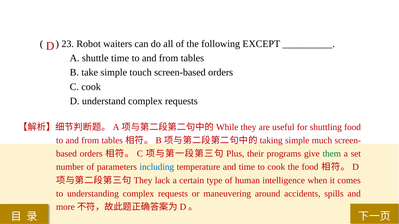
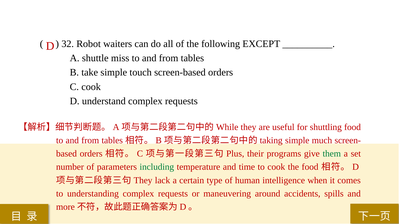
23: 23 -> 32 (68, 44)
shuttle time: time -> miss (120, 58)
including colour: blue -> green (157, 167)
